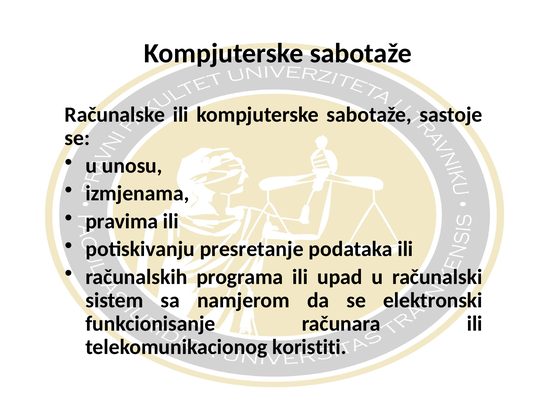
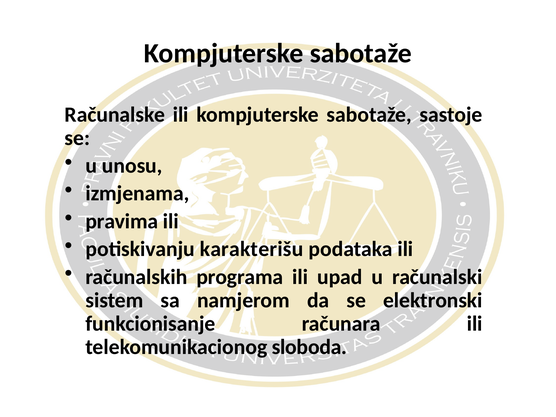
presretanje: presretanje -> karakterišu (252, 249)
koristiti: koristiti -> sloboda (309, 347)
